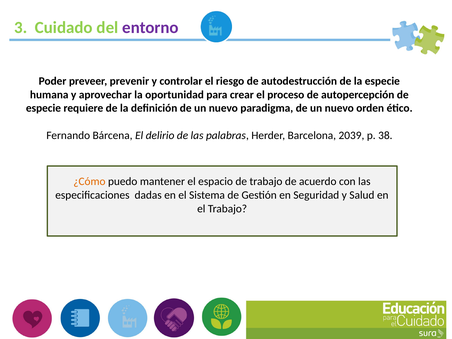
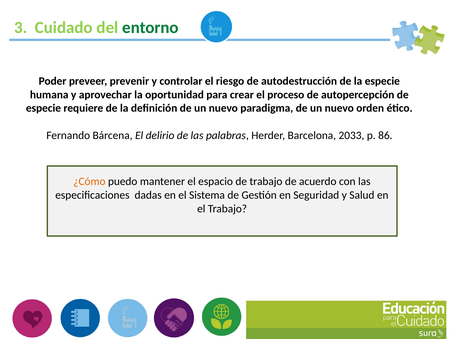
entorno colour: purple -> green (150, 28)
2039: 2039 -> 2033 (351, 135)
38: 38 -> 86 (385, 135)
